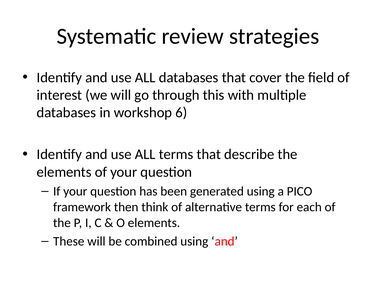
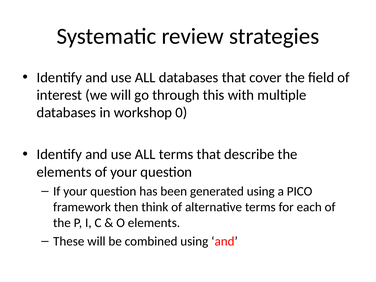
6: 6 -> 0 (181, 113)
